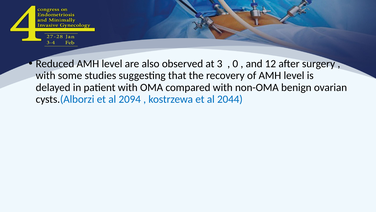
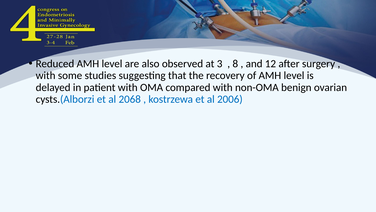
0: 0 -> 8 (235, 64)
2094: 2094 -> 2068 (130, 99)
2044: 2044 -> 2006 (230, 99)
